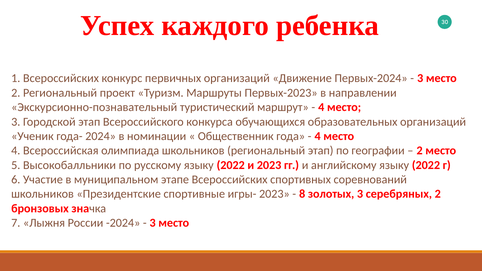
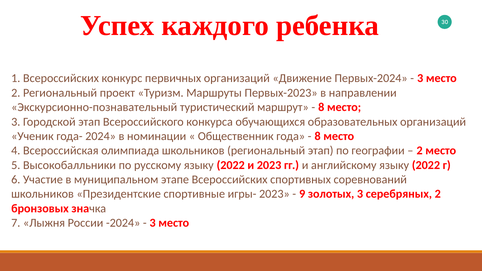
4: 4 -> 8 (321, 107)
4: 4 -> 8 (318, 136)
8: 8 -> 9 (302, 194)
